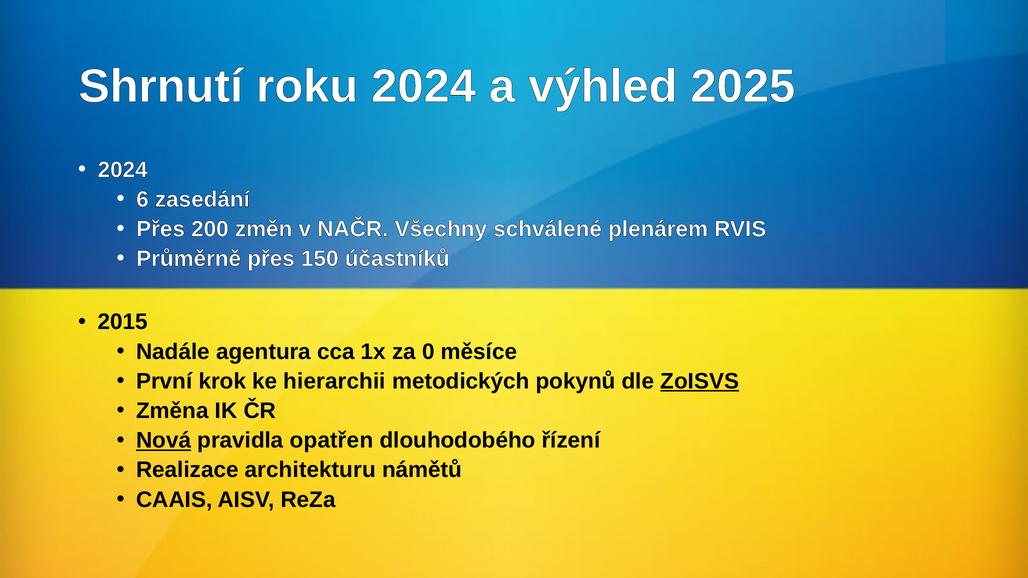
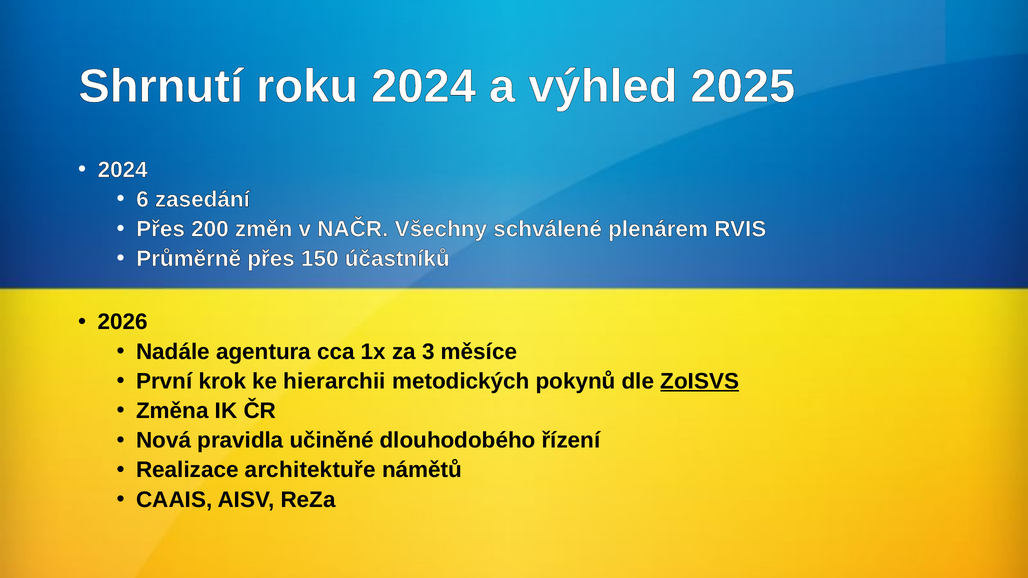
2015: 2015 -> 2026 (123, 322)
0: 0 -> 3 (428, 352)
Nová underline: present -> none (164, 441)
opatřen: opatřen -> učiněné (332, 441)
architekturu: architekturu -> architektuře (310, 470)
